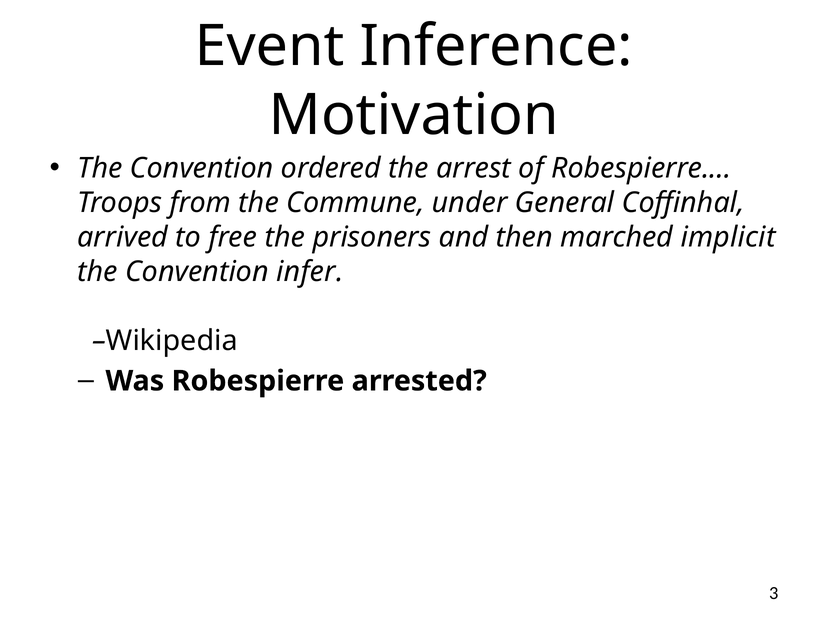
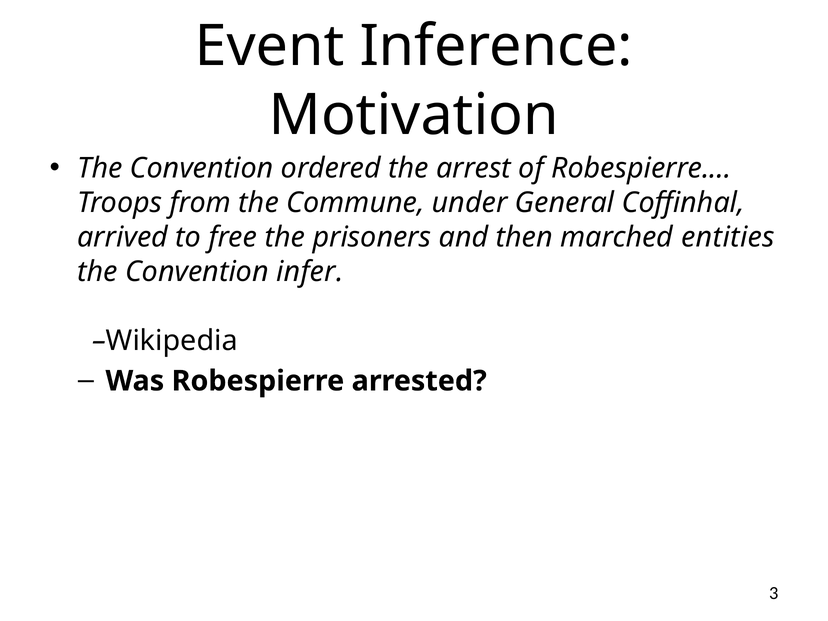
implicit: implicit -> entities (728, 237)
